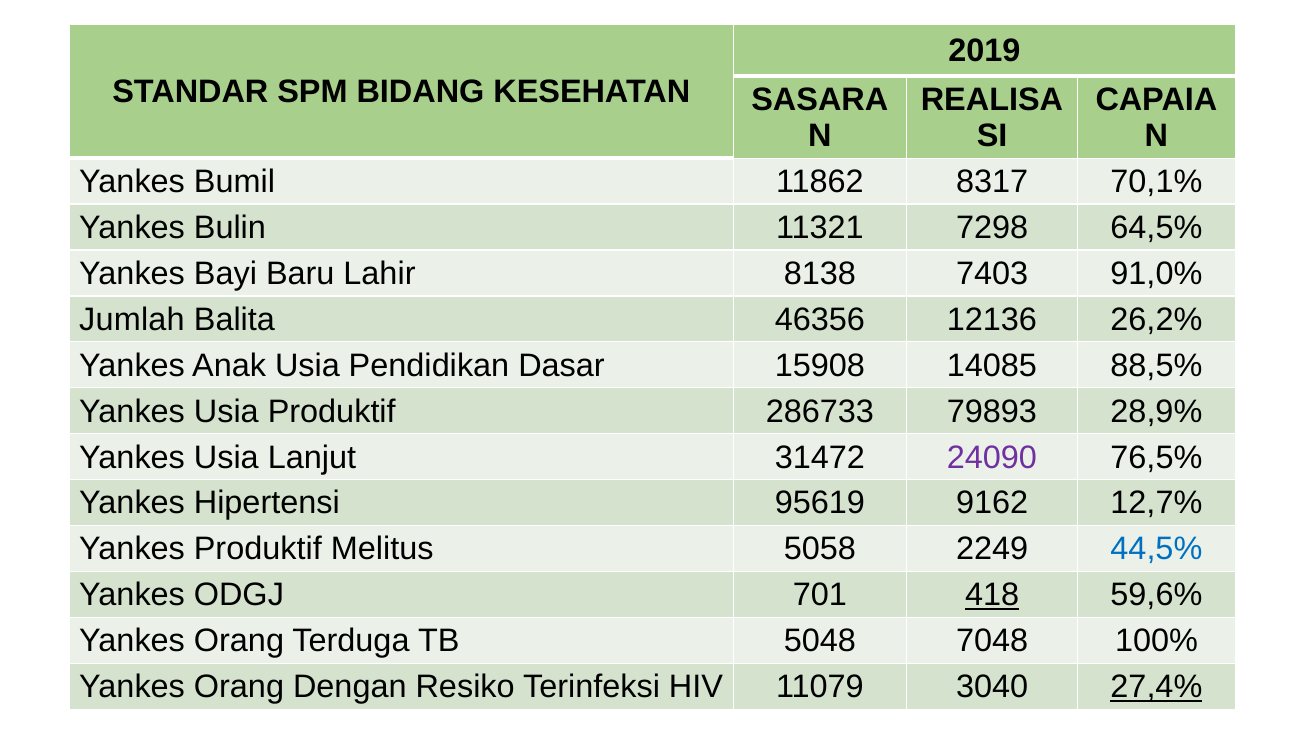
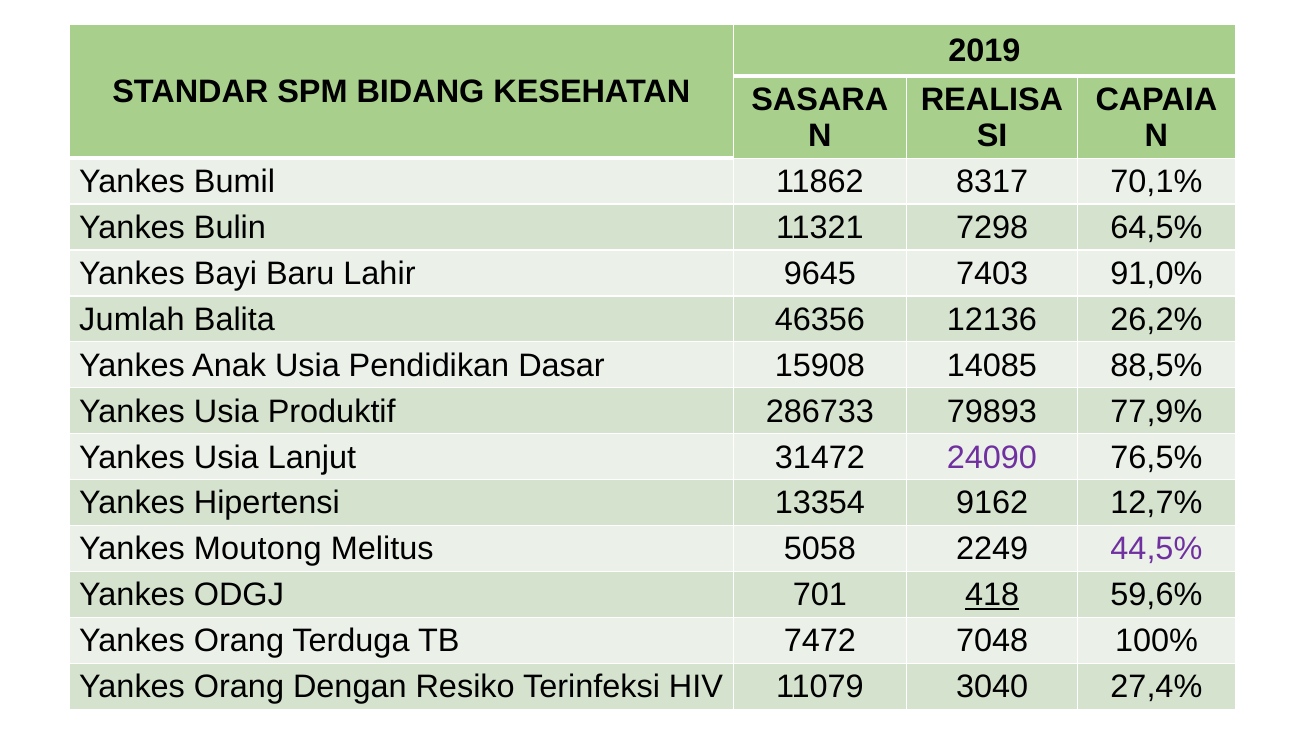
8138: 8138 -> 9645 (820, 273)
28,9%: 28,9% -> 77,9% (1156, 411)
95619: 95619 -> 13354 (820, 503)
Yankes Produktif: Produktif -> Moutong (258, 549)
44,5% colour: blue -> purple (1156, 549)
5048: 5048 -> 7472 (820, 641)
27,4% underline: present -> none (1156, 687)
